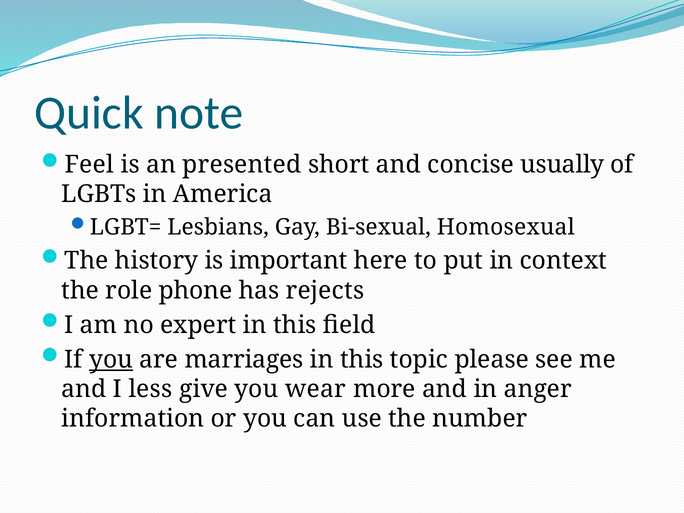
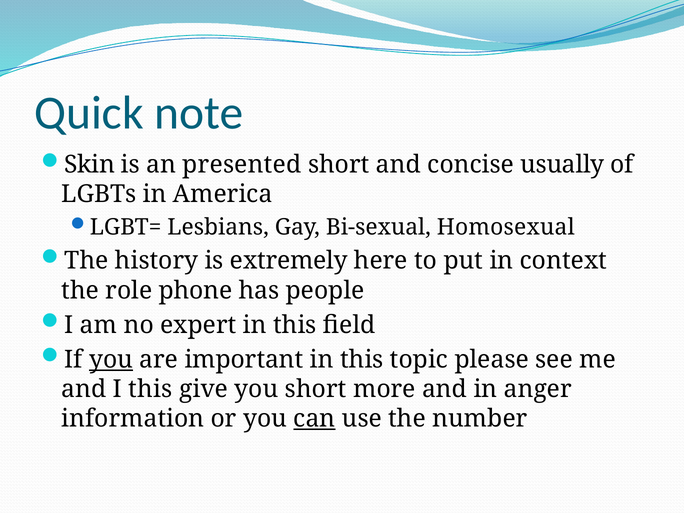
Feel: Feel -> Skin (90, 165)
important: important -> extremely (289, 261)
rejects: rejects -> people (325, 290)
marriages: marriages -> important (244, 360)
I less: less -> this (150, 389)
you wear: wear -> short (316, 389)
can underline: none -> present (314, 419)
